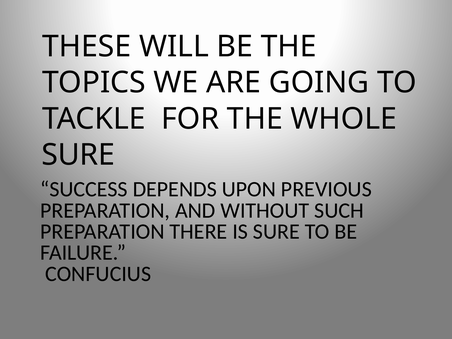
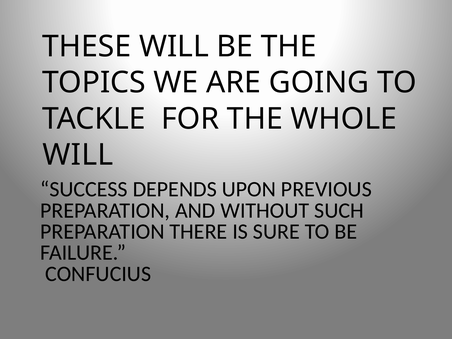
SURE: SURE -> WILL (78, 155)
